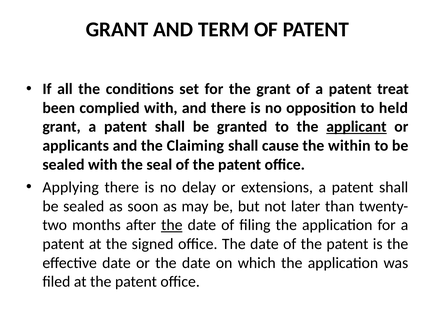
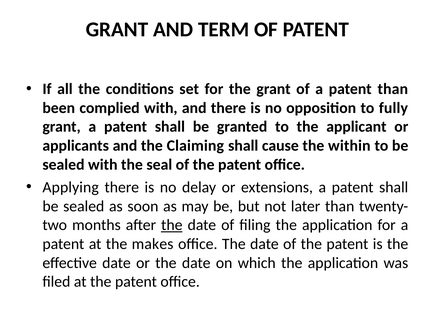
patent treat: treat -> than (393, 89)
held: held -> fully (393, 108)
applicant underline: present -> none (356, 126)
signed: signed -> makes (153, 243)
